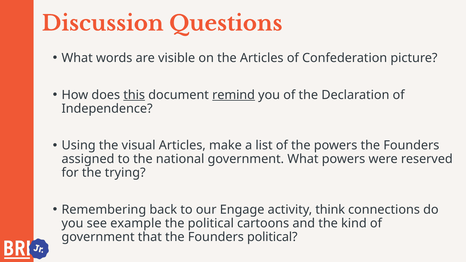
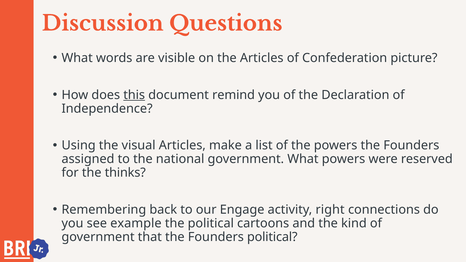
remind underline: present -> none (234, 95)
trying: trying -> thinks (125, 173)
think: think -> right (330, 210)
